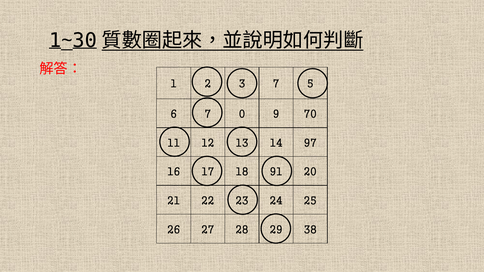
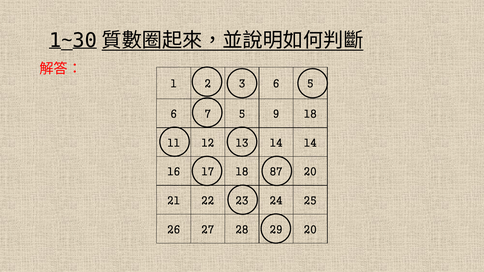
3 7: 7 -> 6 (276, 84)
7 0: 0 -> 5 (242, 114)
9 70: 70 -> 18 (310, 114)
14 97: 97 -> 14 (310, 143)
91: 91 -> 87 (276, 172)
29 38: 38 -> 20 (310, 230)
